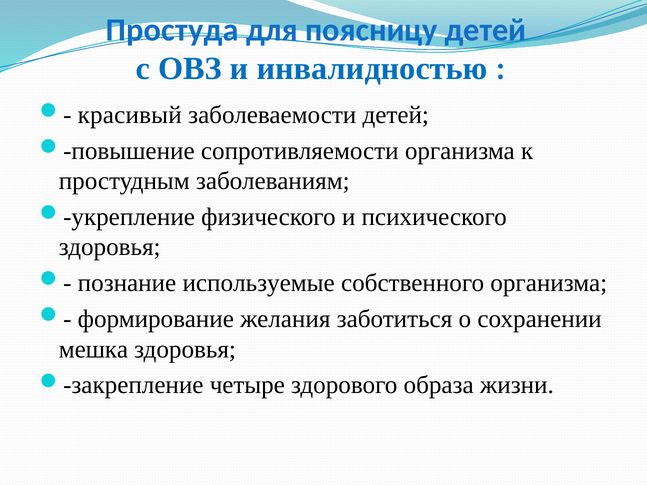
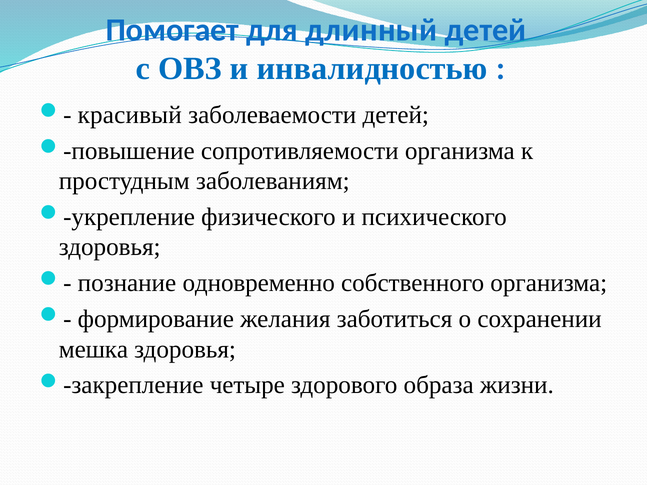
Простуда: Простуда -> Помогает (172, 30)
поясницу: поясницу -> длинный (371, 30)
используемые: используемые -> одновременно (259, 283)
